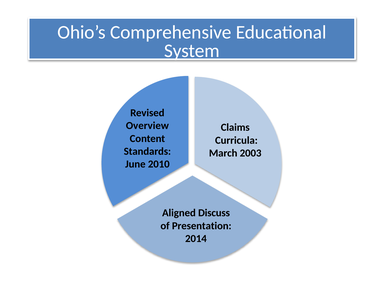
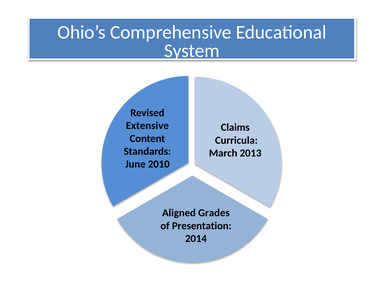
Overview: Overview -> Extensive (147, 126)
2003: 2003 -> 2013 (251, 153)
Discuss: Discuss -> Grades (214, 213)
